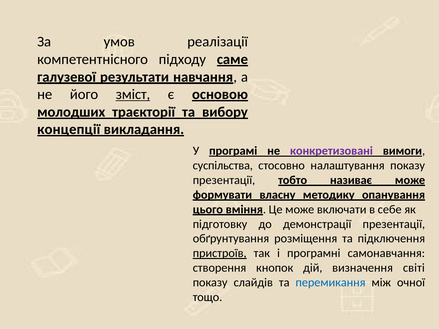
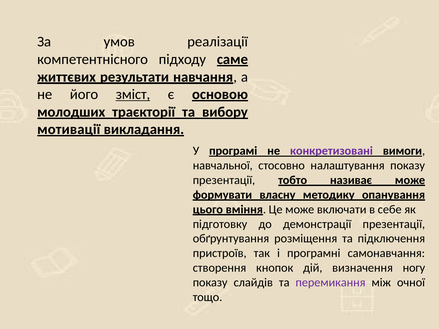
галузевої: галузевої -> життєвих (67, 77)
концепції: концепції -> мотивації (69, 130)
суспільства: суспільства -> навчальної (223, 166)
пристроїв underline: present -> none (220, 253)
світі: світі -> ногу (414, 268)
перемикання colour: blue -> purple (330, 283)
